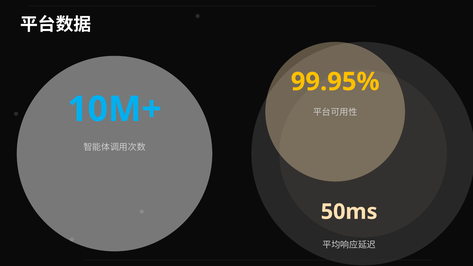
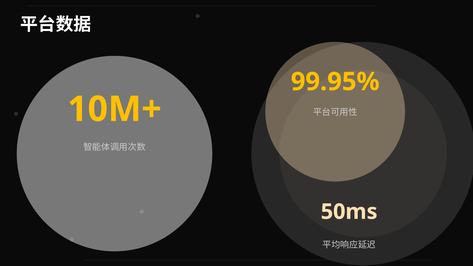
10M+ colour: light blue -> yellow (115, 109)
